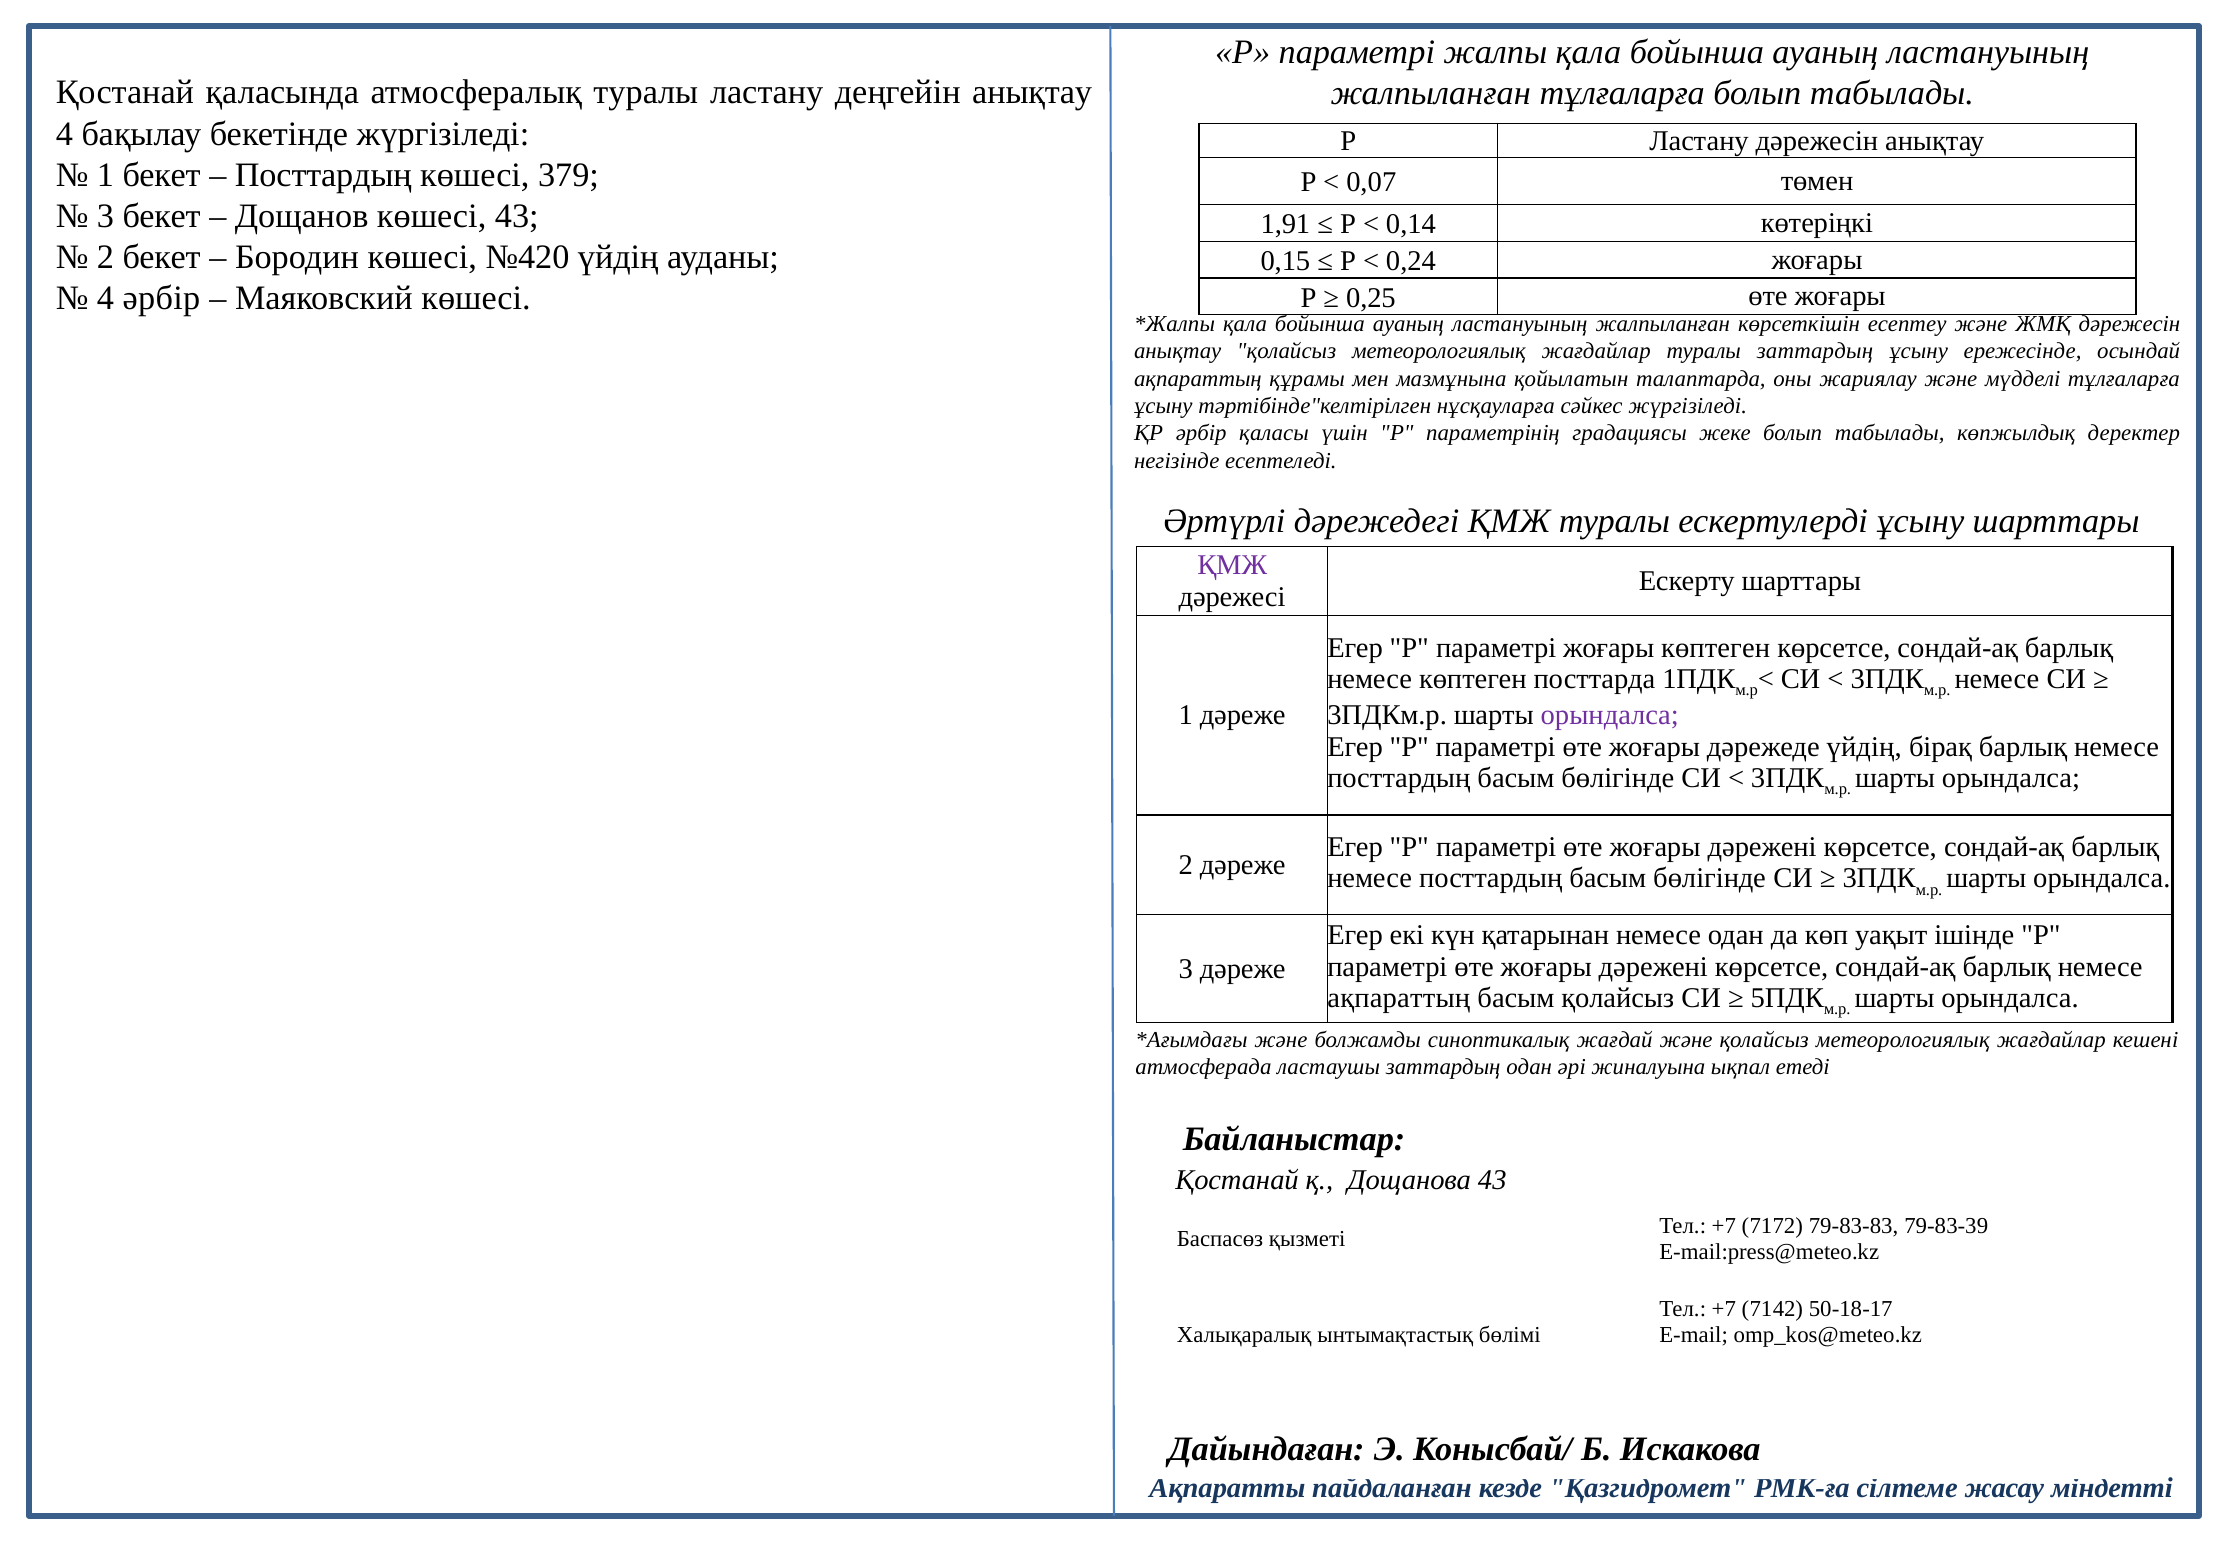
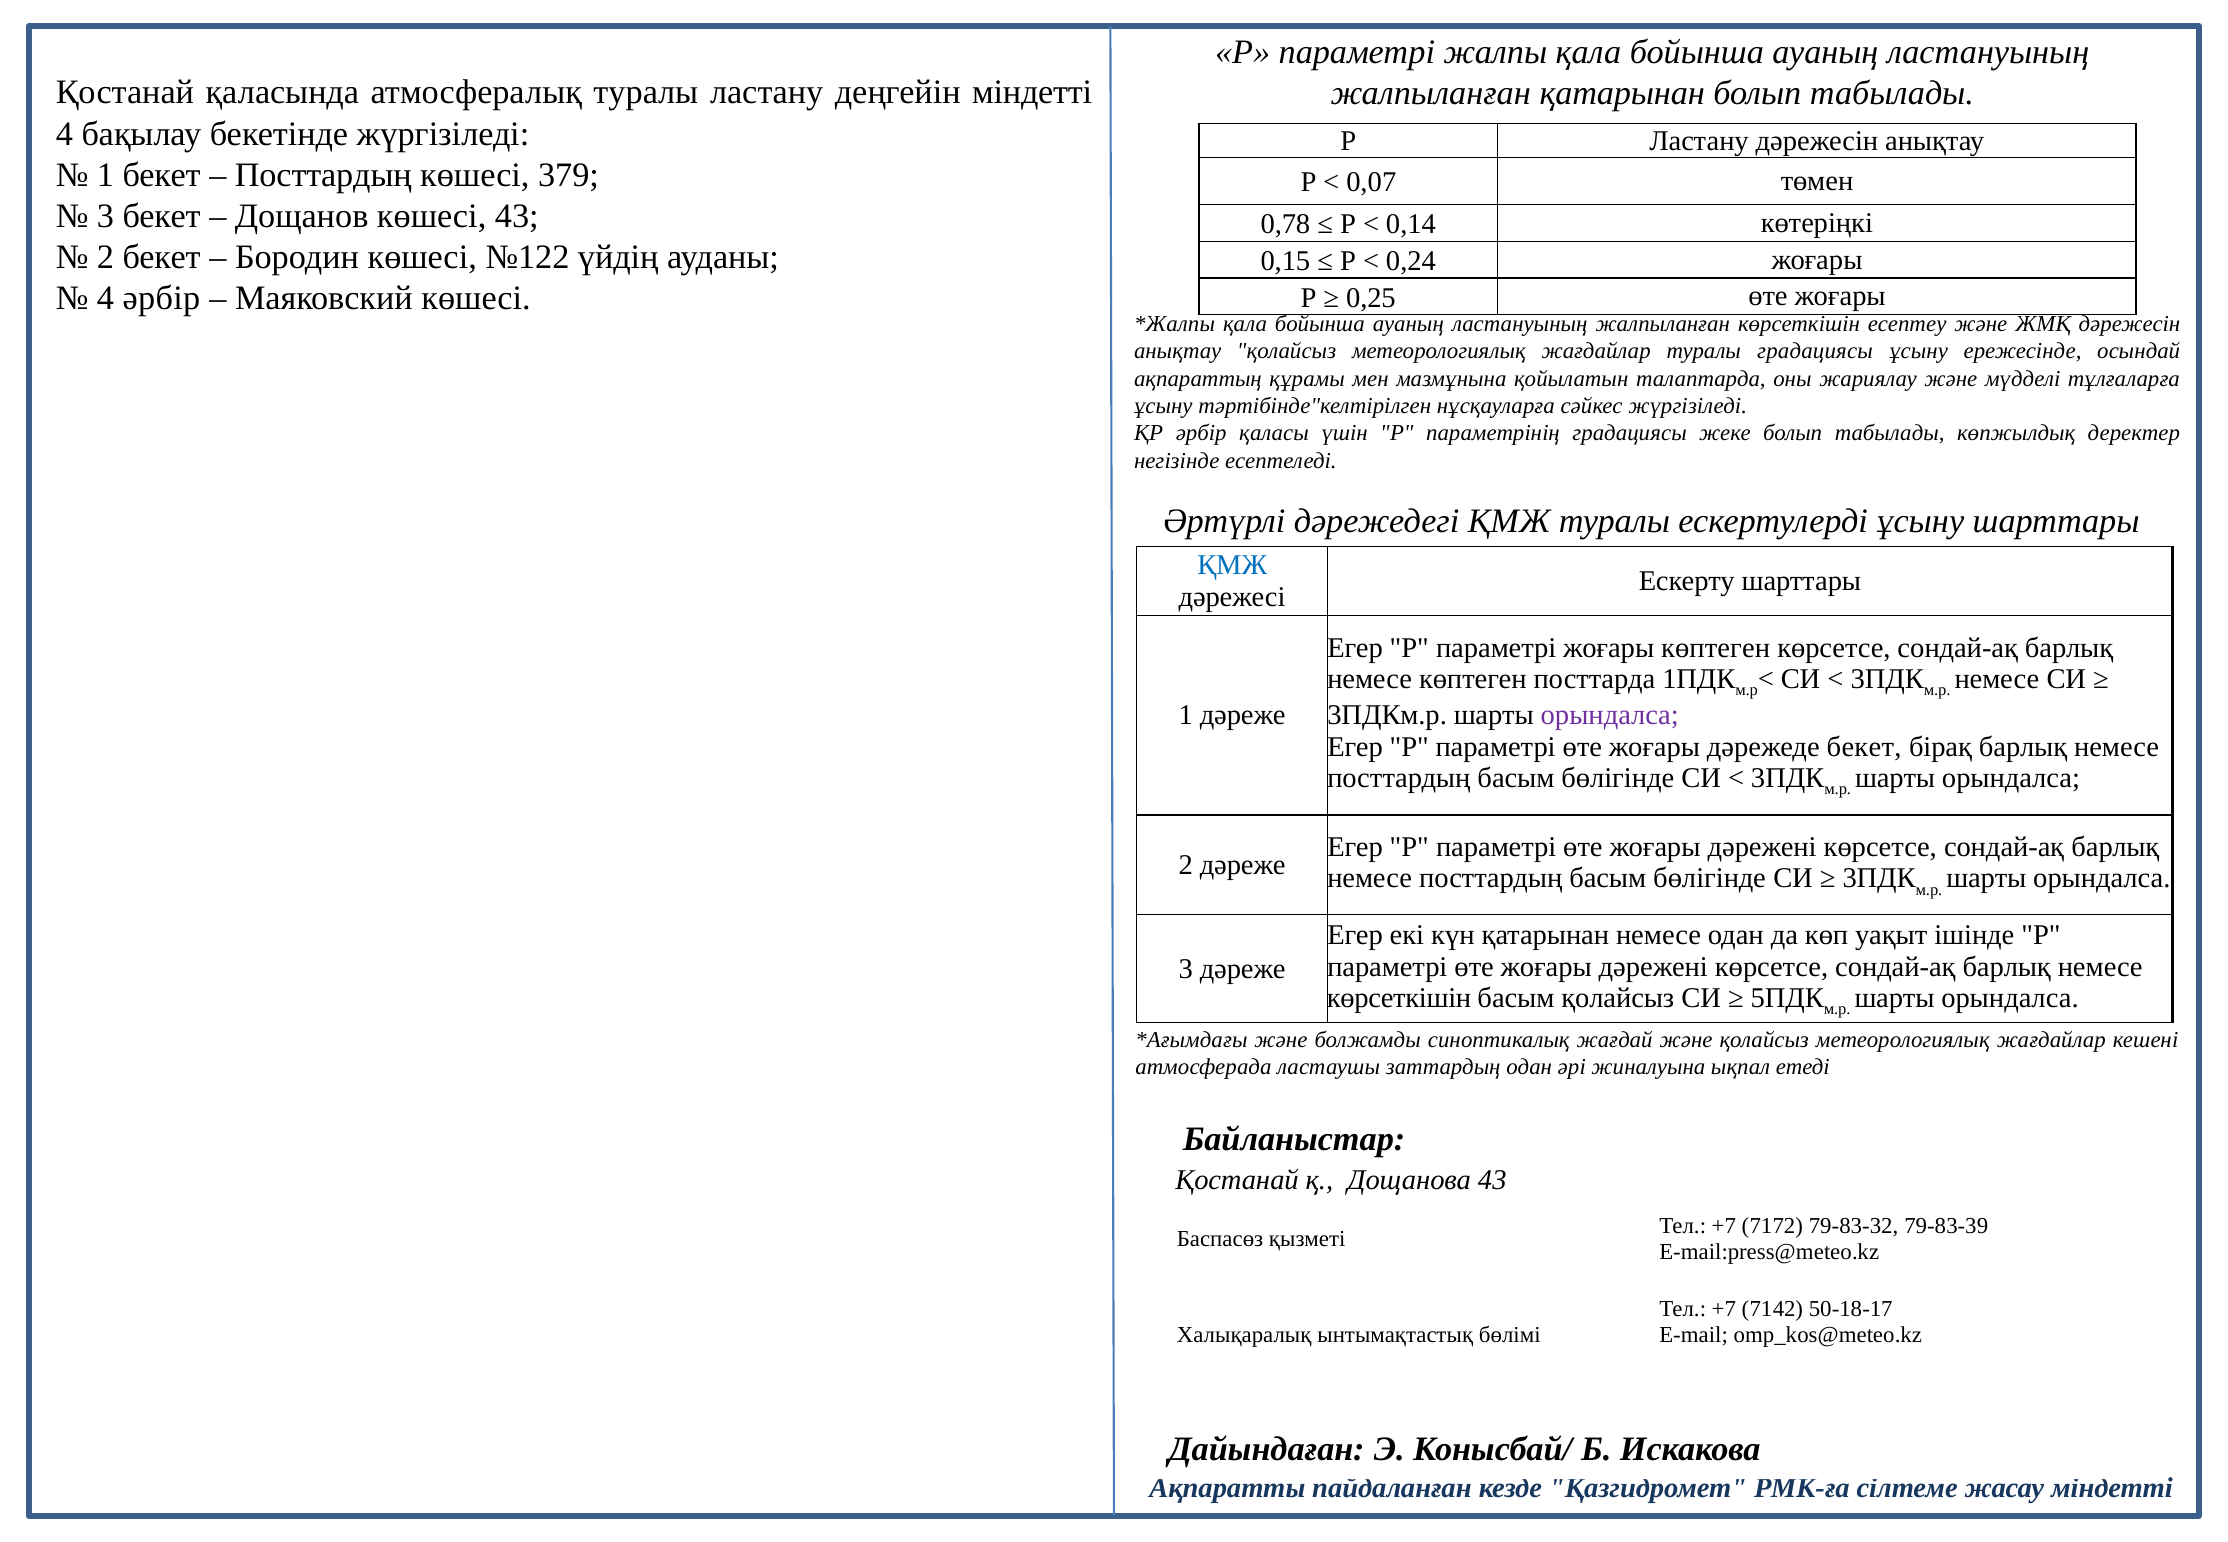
деңгейін анықтау: анықтау -> міндетті (1032, 93)
жалпыланған тұлғаларға: тұлғаларға -> қатарынан (1622, 94)
1,91: 1,91 -> 0,78 (1285, 224)
№420: №420 -> №122 (527, 257)
туралы заттардың: заттардың -> градациясы (1815, 351)
ҚМЖ colour: purple -> blue (1232, 566)
дәрежеде үйдің: үйдің -> бекет (1864, 747)
ақпараттың: ақпараттың -> көрсеткішін (1399, 998)
79-83-83: 79-83-83 -> 79-83-32 (1854, 1227)
